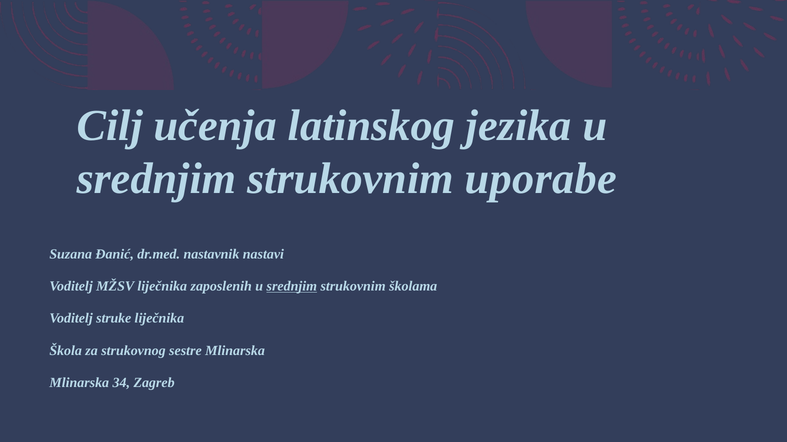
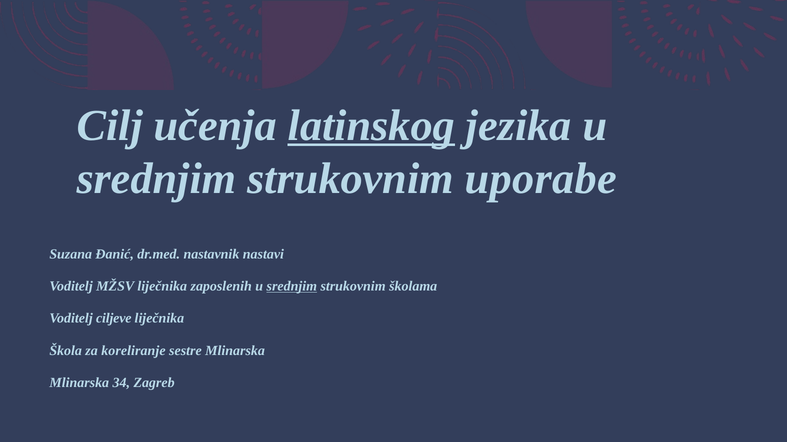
latinskog underline: none -> present (371, 126)
struke: struke -> ciljeve (114, 319)
strukovnog: strukovnog -> koreliranje (133, 351)
